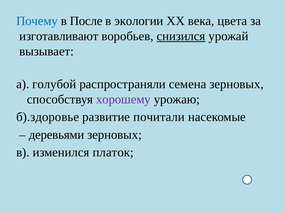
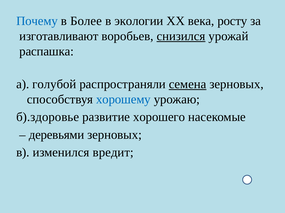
После: После -> Более (86, 21)
цвета: цвета -> росту (232, 21)
вызывает: вызывает -> распашка (47, 51)
семена underline: none -> present (188, 84)
хорошему colour: purple -> blue (123, 100)
почитали: почитали -> хорошего (159, 117)
платок: платок -> вредит (113, 153)
